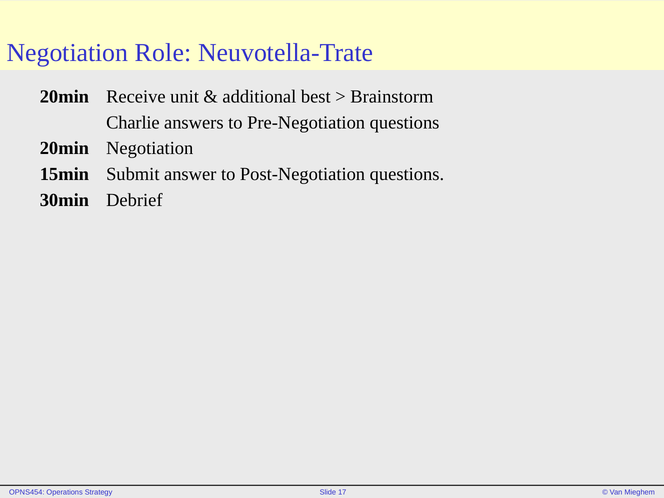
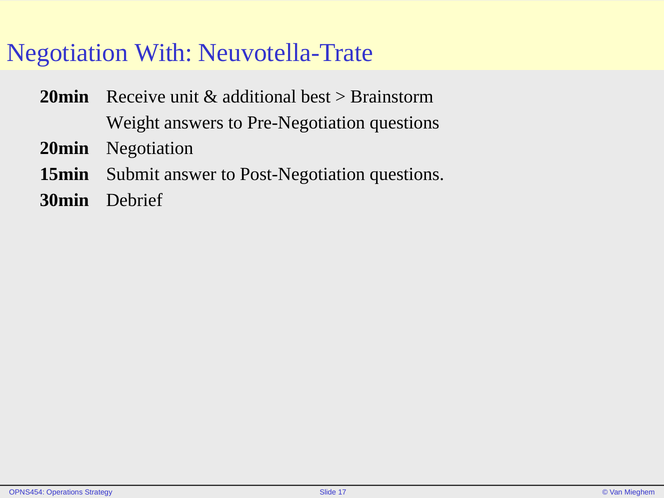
Role: Role -> With (163, 53)
Charlie: Charlie -> Weight (133, 122)
